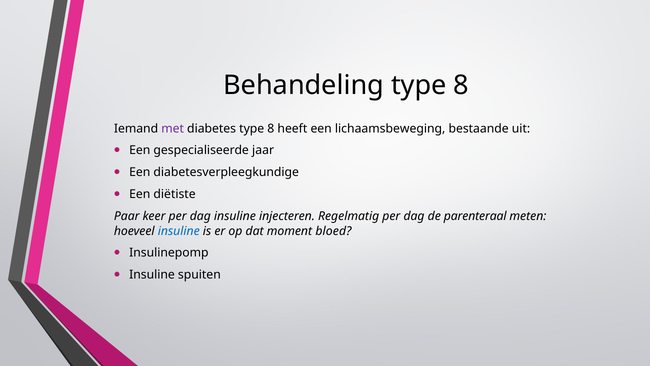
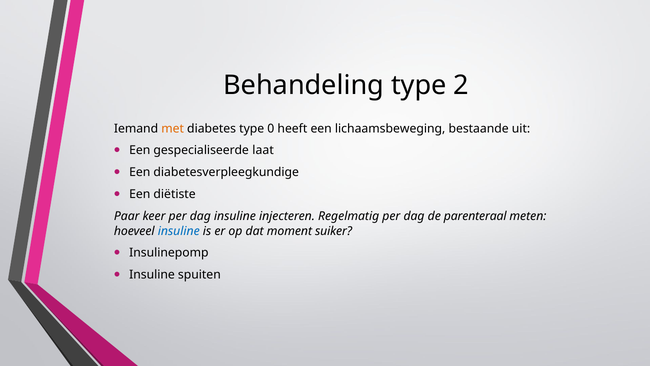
Behandeling type 8: 8 -> 2 (461, 85)
met colour: purple -> orange (173, 128)
diabetes type 8: 8 -> 0 (271, 128)
jaar: jaar -> laat (263, 150)
bloed: bloed -> suiker (334, 231)
